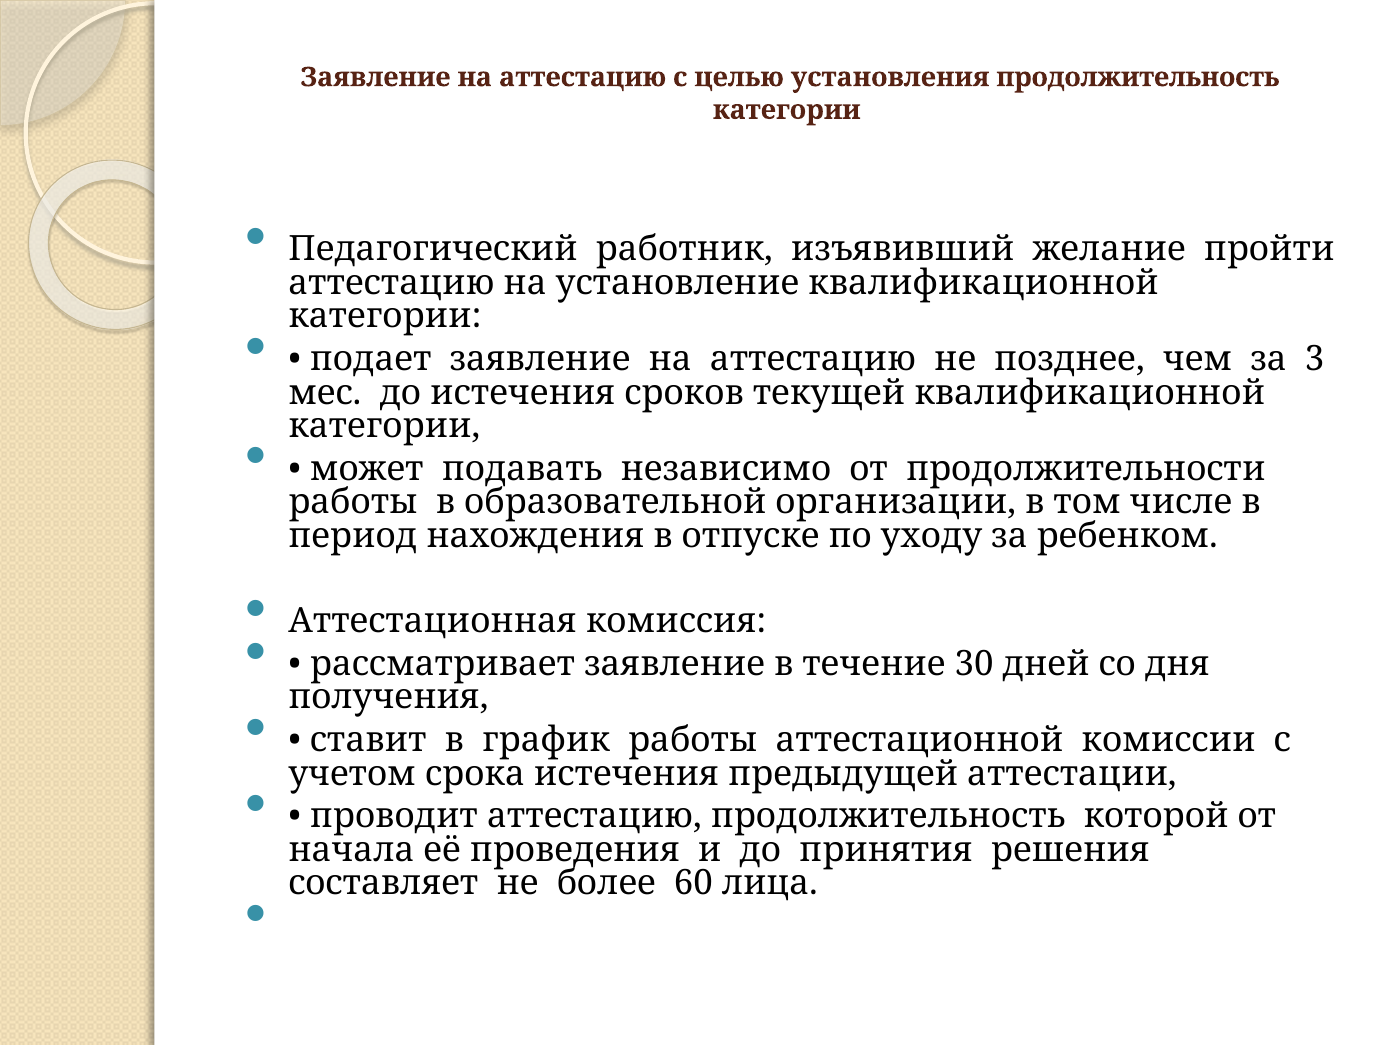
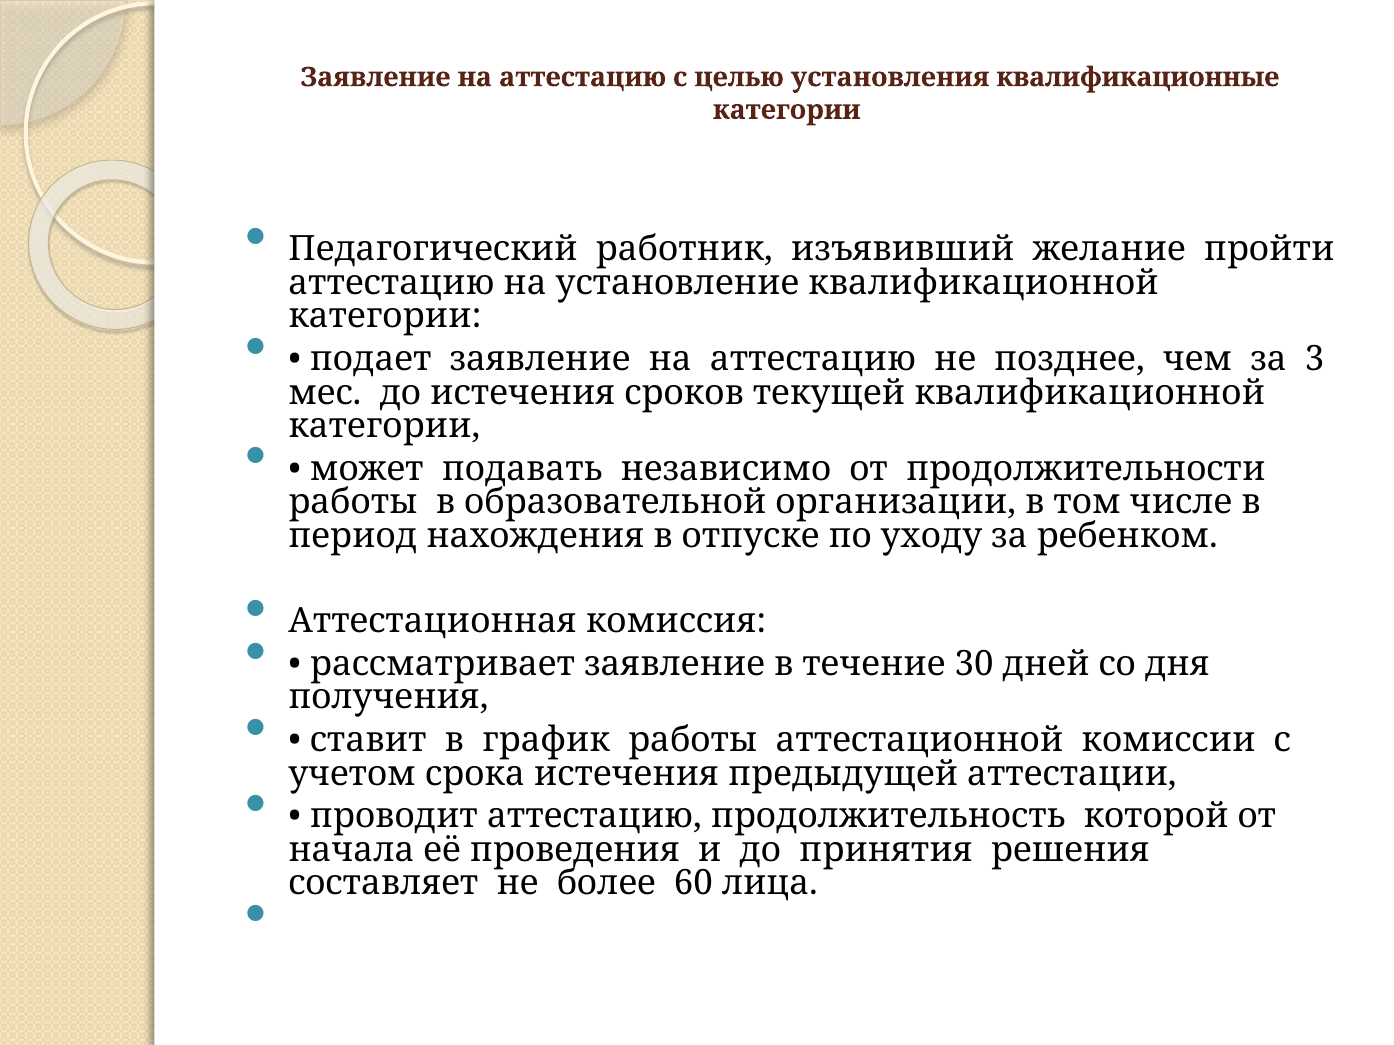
установления продолжительность: продолжительность -> квалификационные (1138, 77)
